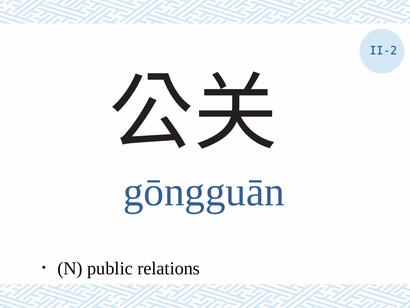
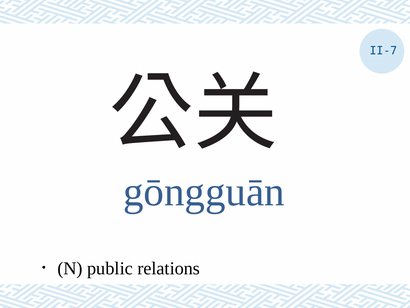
II-2: II-2 -> II-7 (383, 51)
